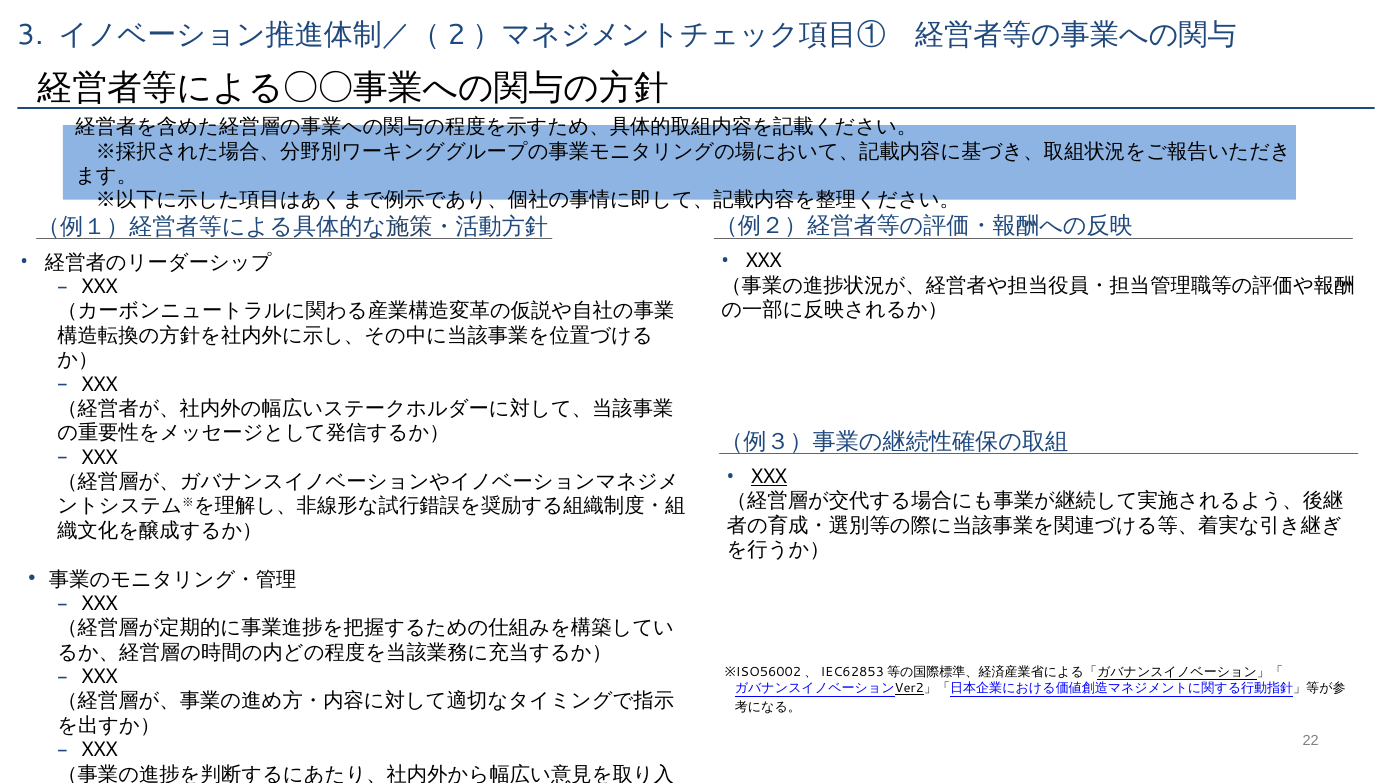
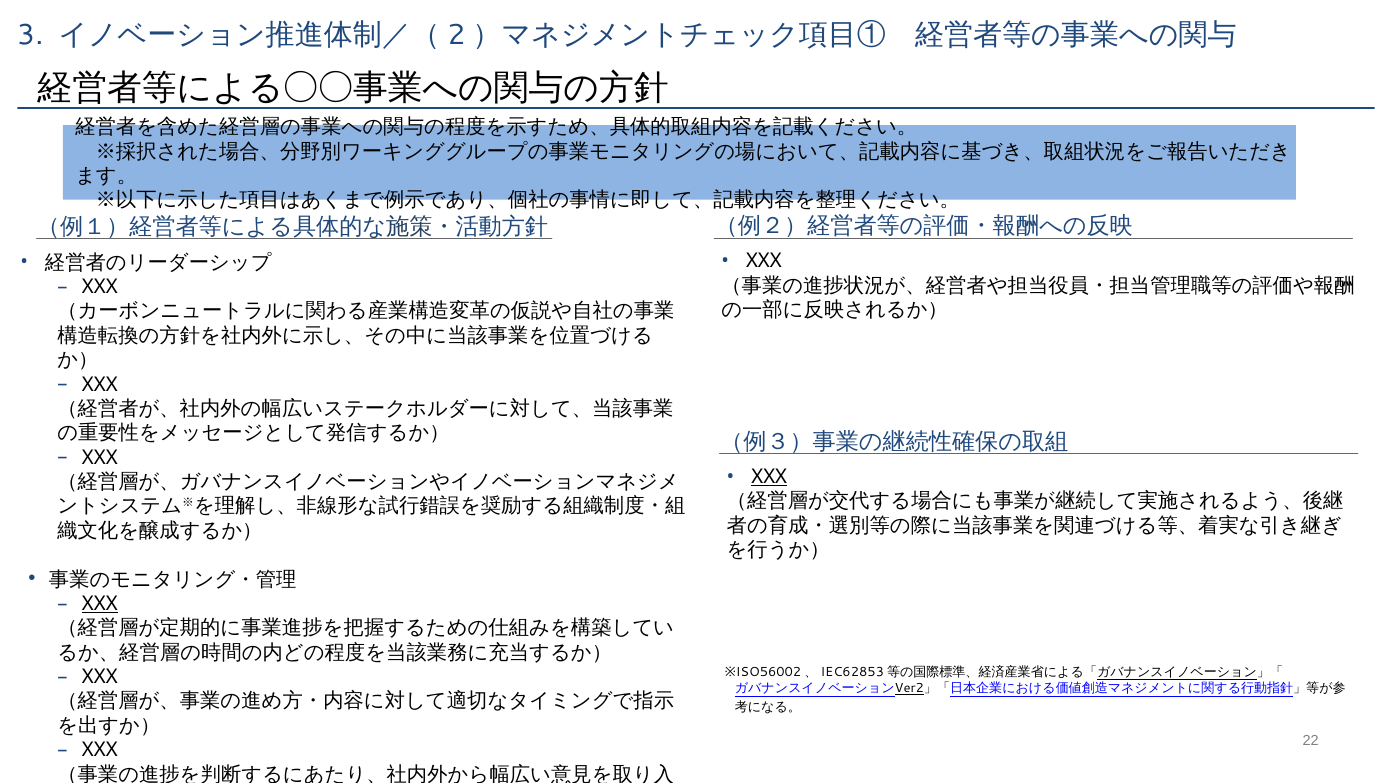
XXX underline: none -> present (100, 604)
